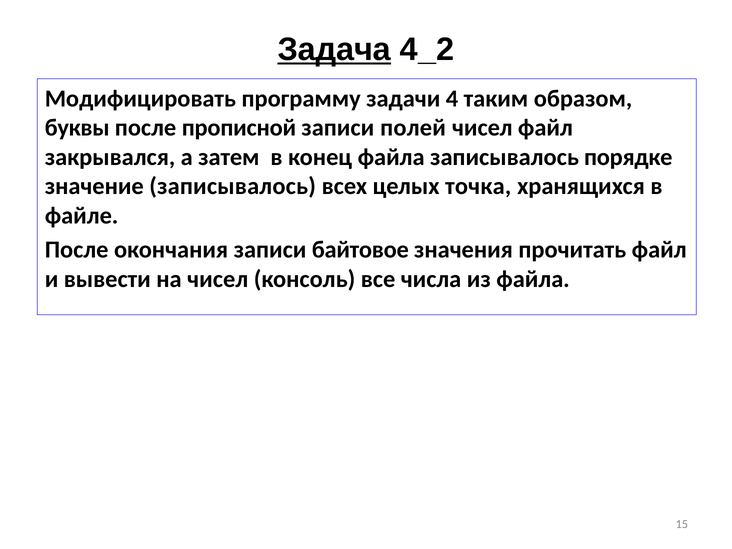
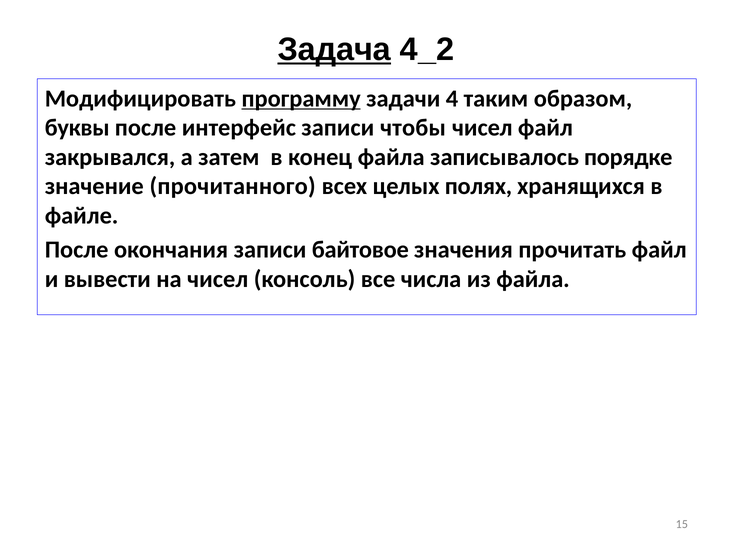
программу underline: none -> present (301, 99)
прописной: прописной -> интерфейс (239, 128)
полей: полей -> чтобы (413, 128)
значение записывалось: записывалось -> прочитанного (233, 186)
точка: точка -> полях (478, 186)
